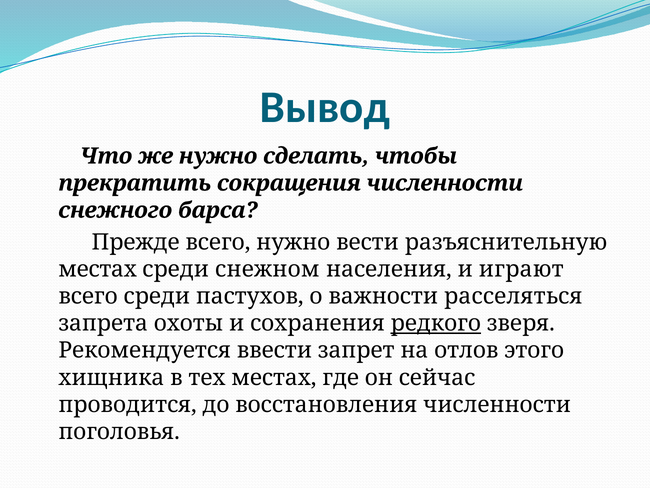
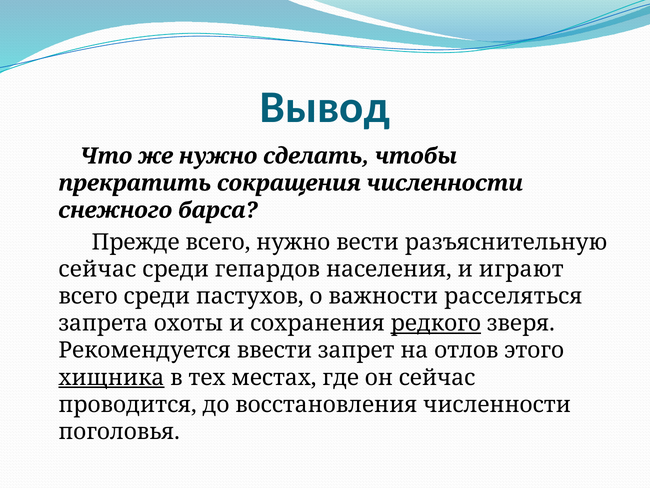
местах: местах -> сейчас (97, 269)
снежном: снежном -> гепардов (267, 269)
хищника underline: none -> present (111, 377)
